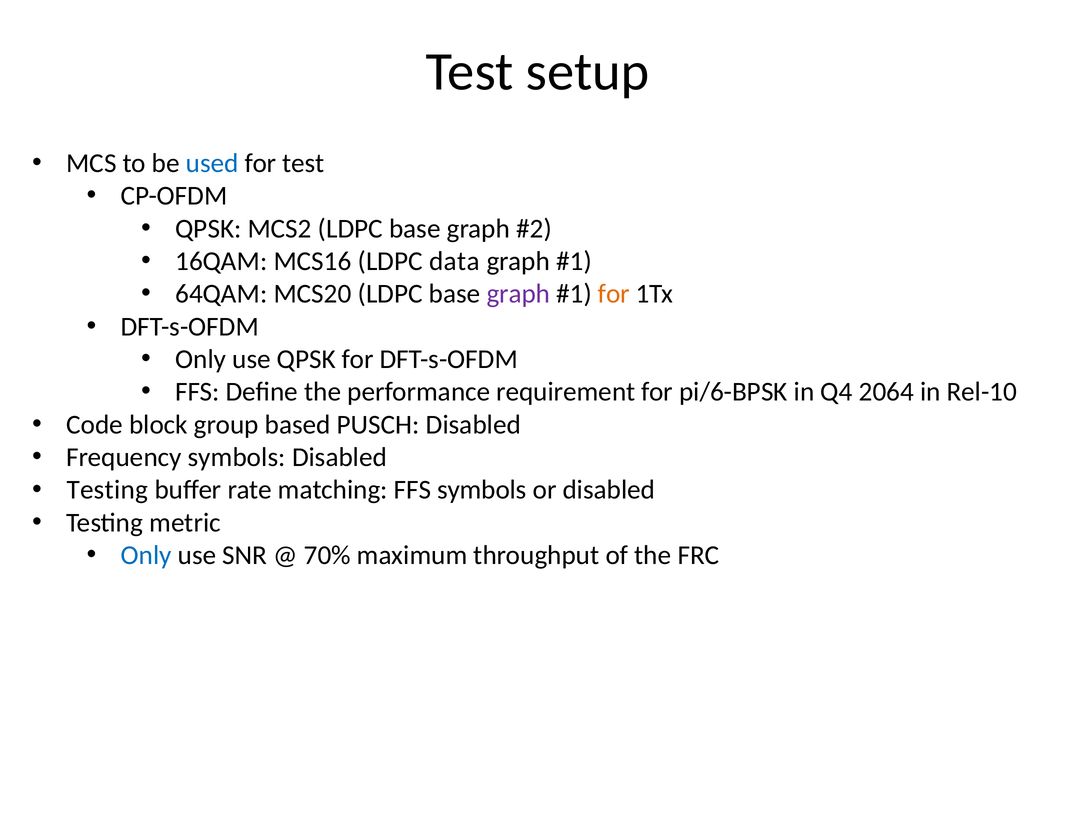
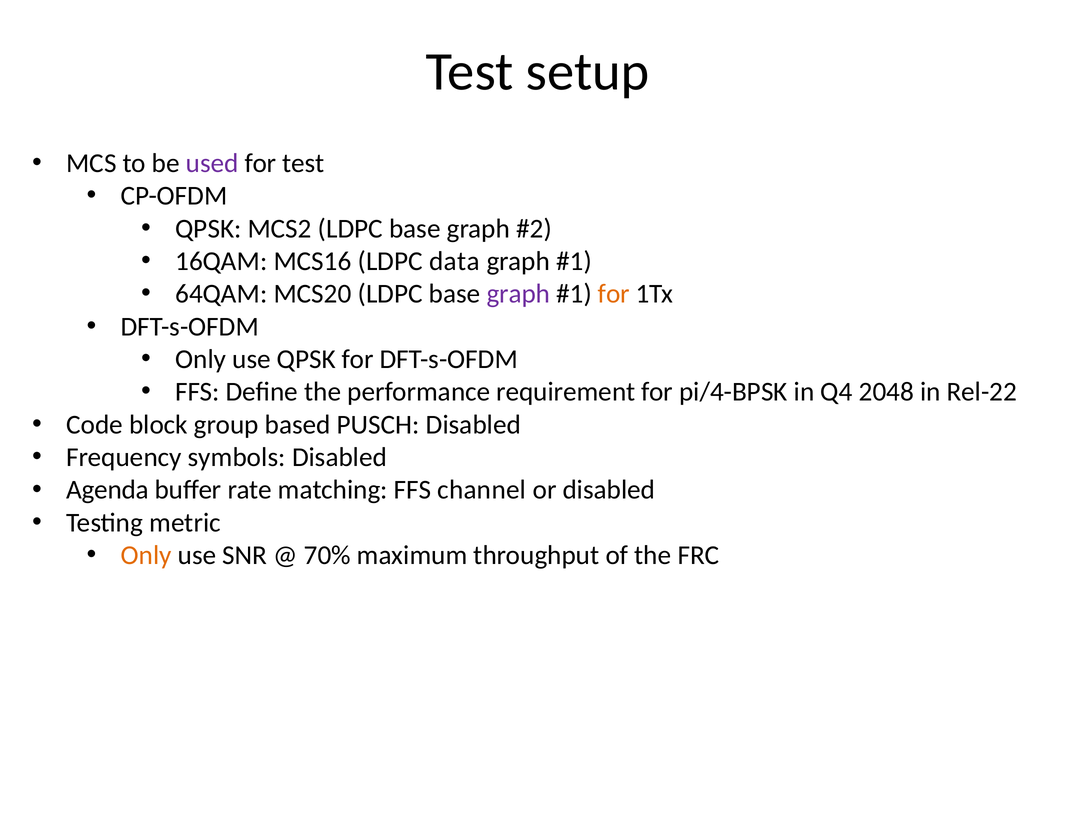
used colour: blue -> purple (212, 163)
pi/6-BPSK: pi/6-BPSK -> pi/4-BPSK (733, 392)
2064: 2064 -> 2048 (886, 392)
Rel-10: Rel-10 -> Rel-22 (982, 392)
Testing: Testing -> Agenda (108, 490)
FFS symbols: symbols -> channel (482, 490)
Only colour: blue -> orange (146, 556)
